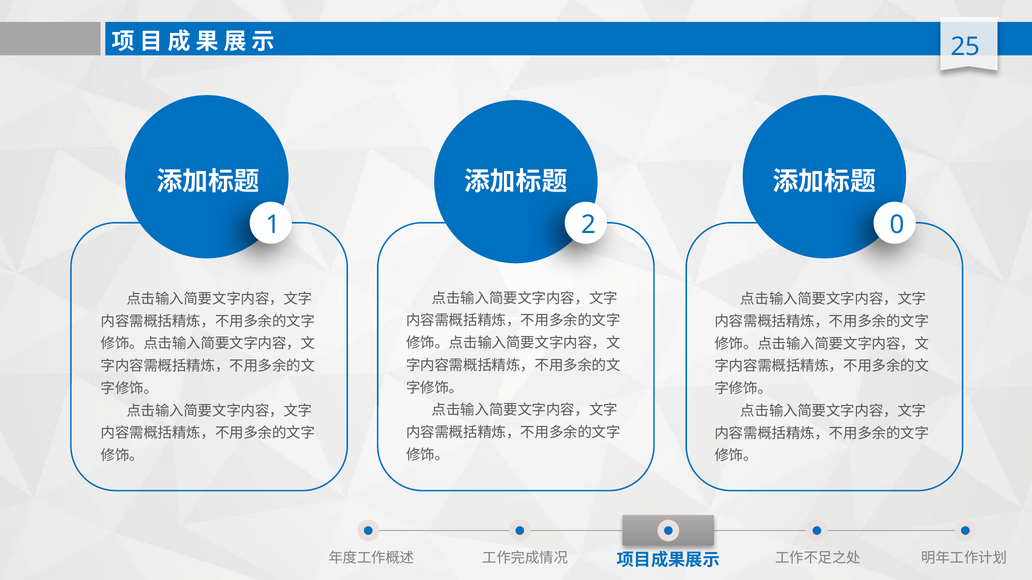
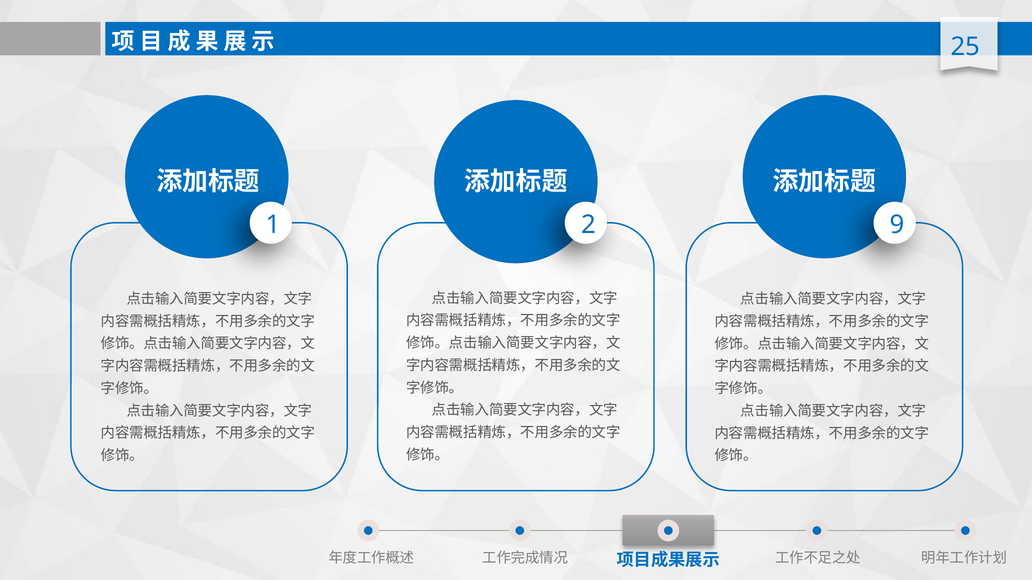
0: 0 -> 9 (897, 225)
